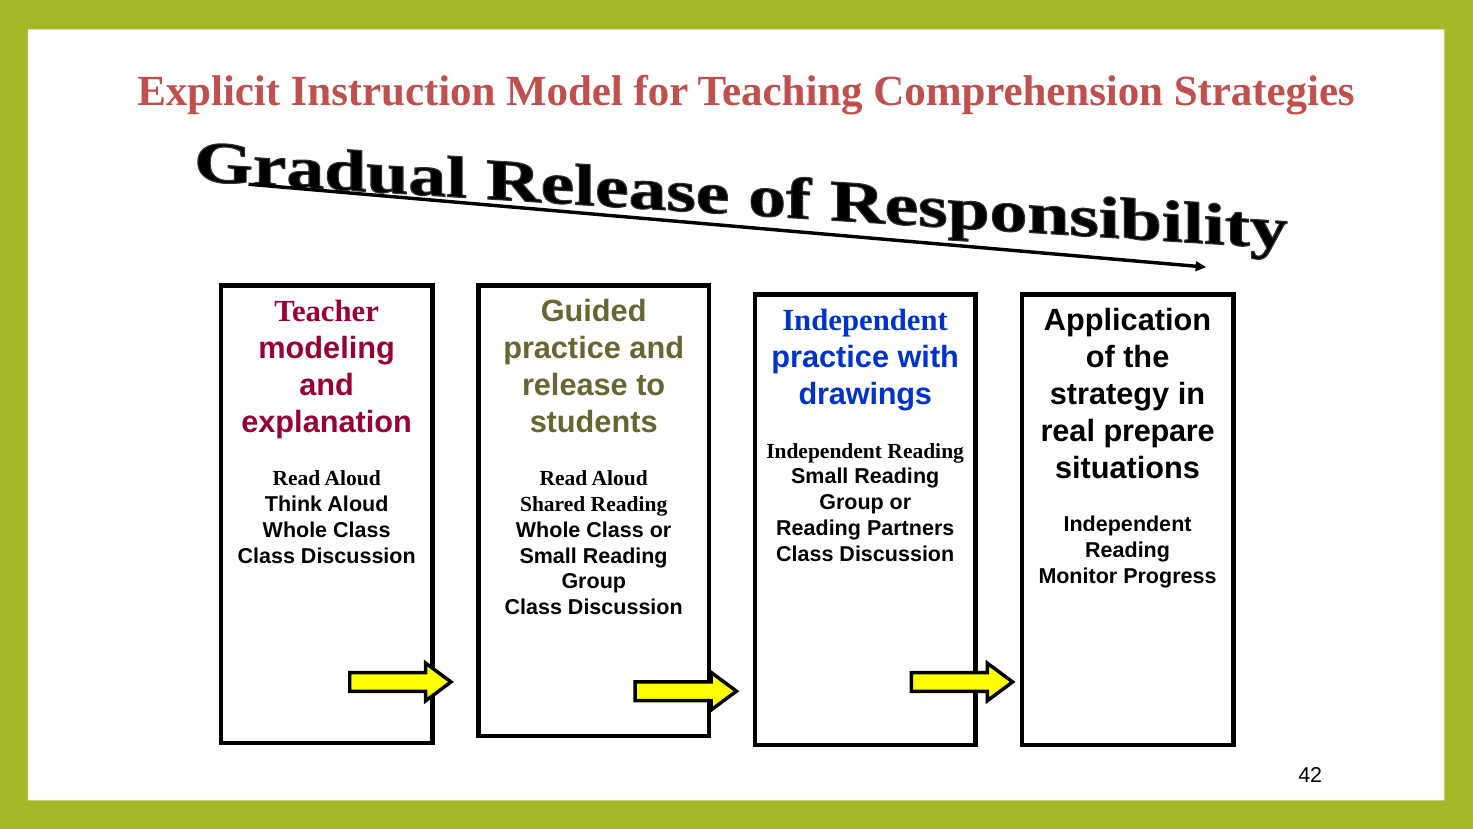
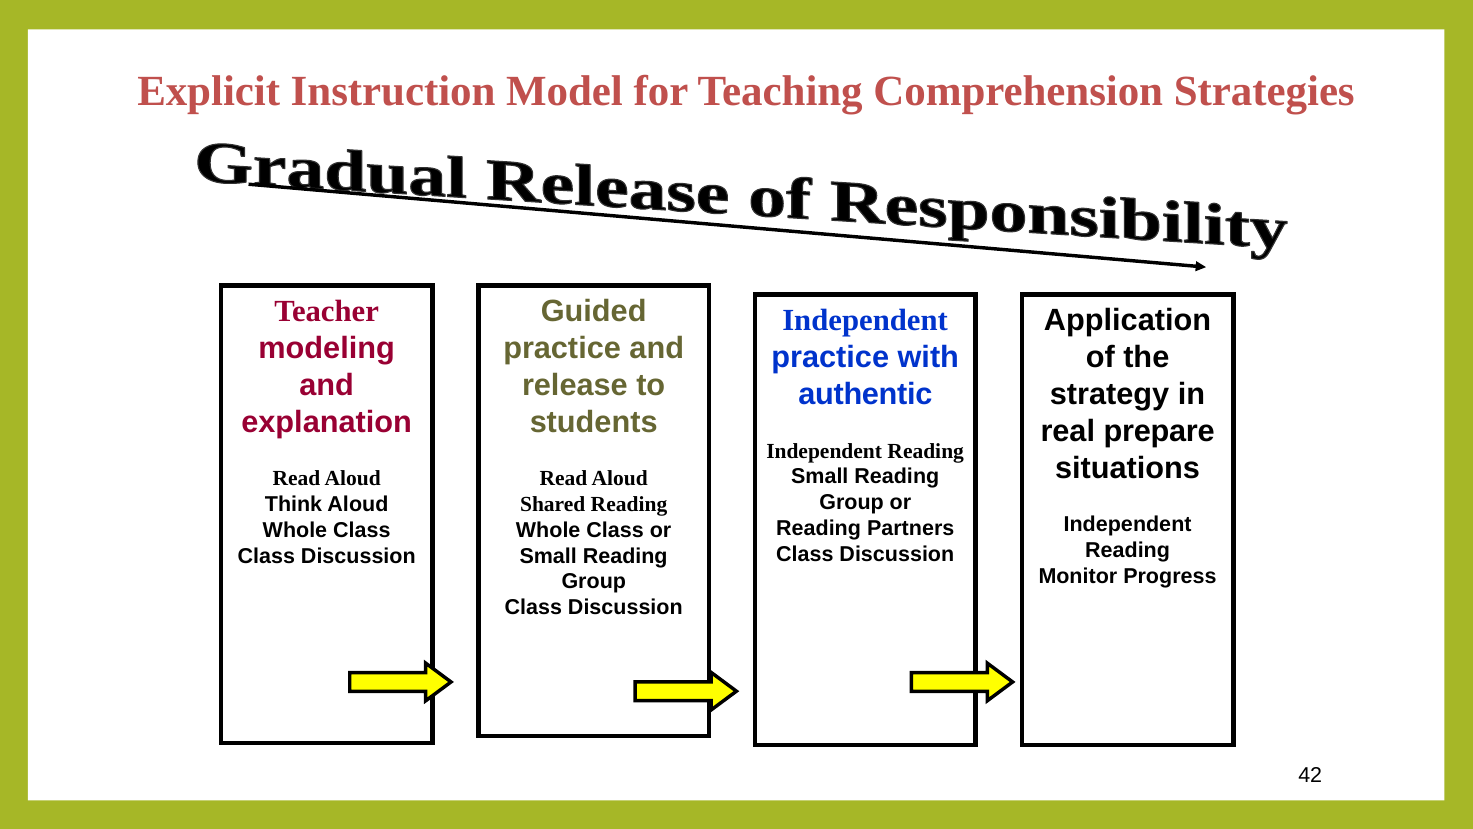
drawings: drawings -> authentic (865, 394)
